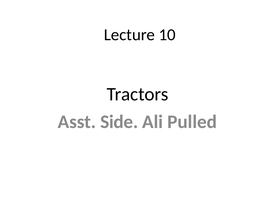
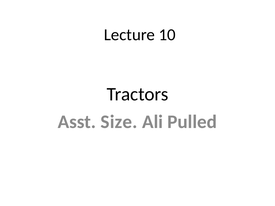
Side: Side -> Size (119, 122)
